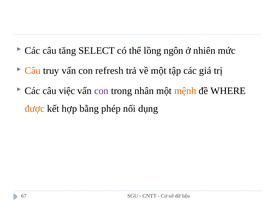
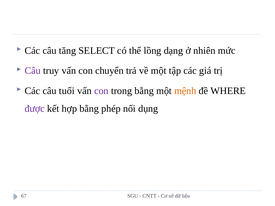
ngôn: ngôn -> dạng (173, 51)
Câu colour: orange -> purple (33, 71)
refresh: refresh -> chuyển (109, 71)
việc: việc -> tuổi (67, 91)
trong nhân: nhân -> bằng (144, 91)
được colour: orange -> purple (35, 109)
